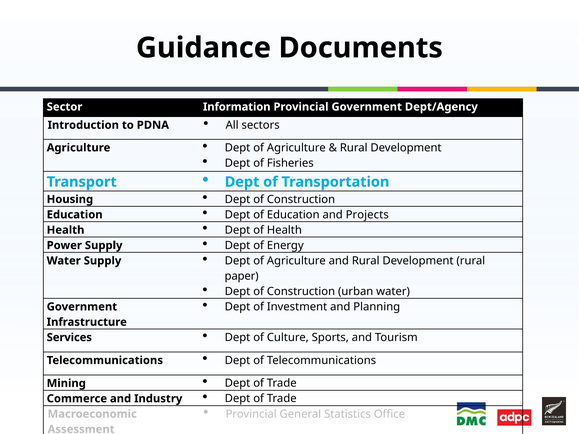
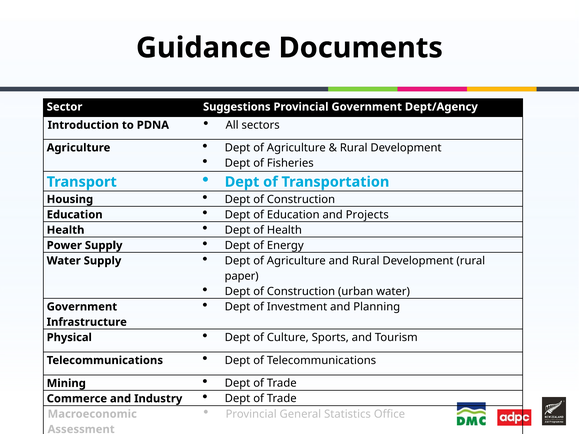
Information: Information -> Suggestions (237, 107)
Services: Services -> Physical (69, 338)
